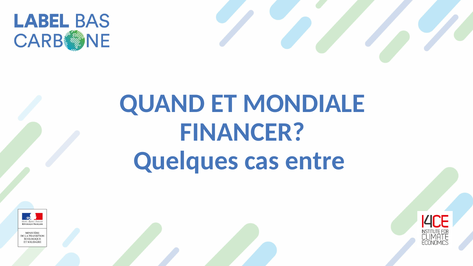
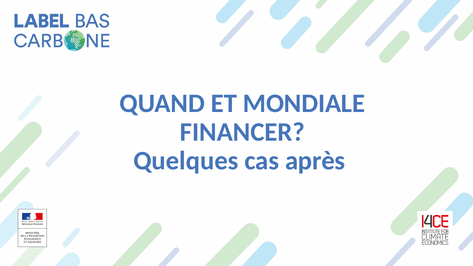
entre: entre -> après (315, 161)
